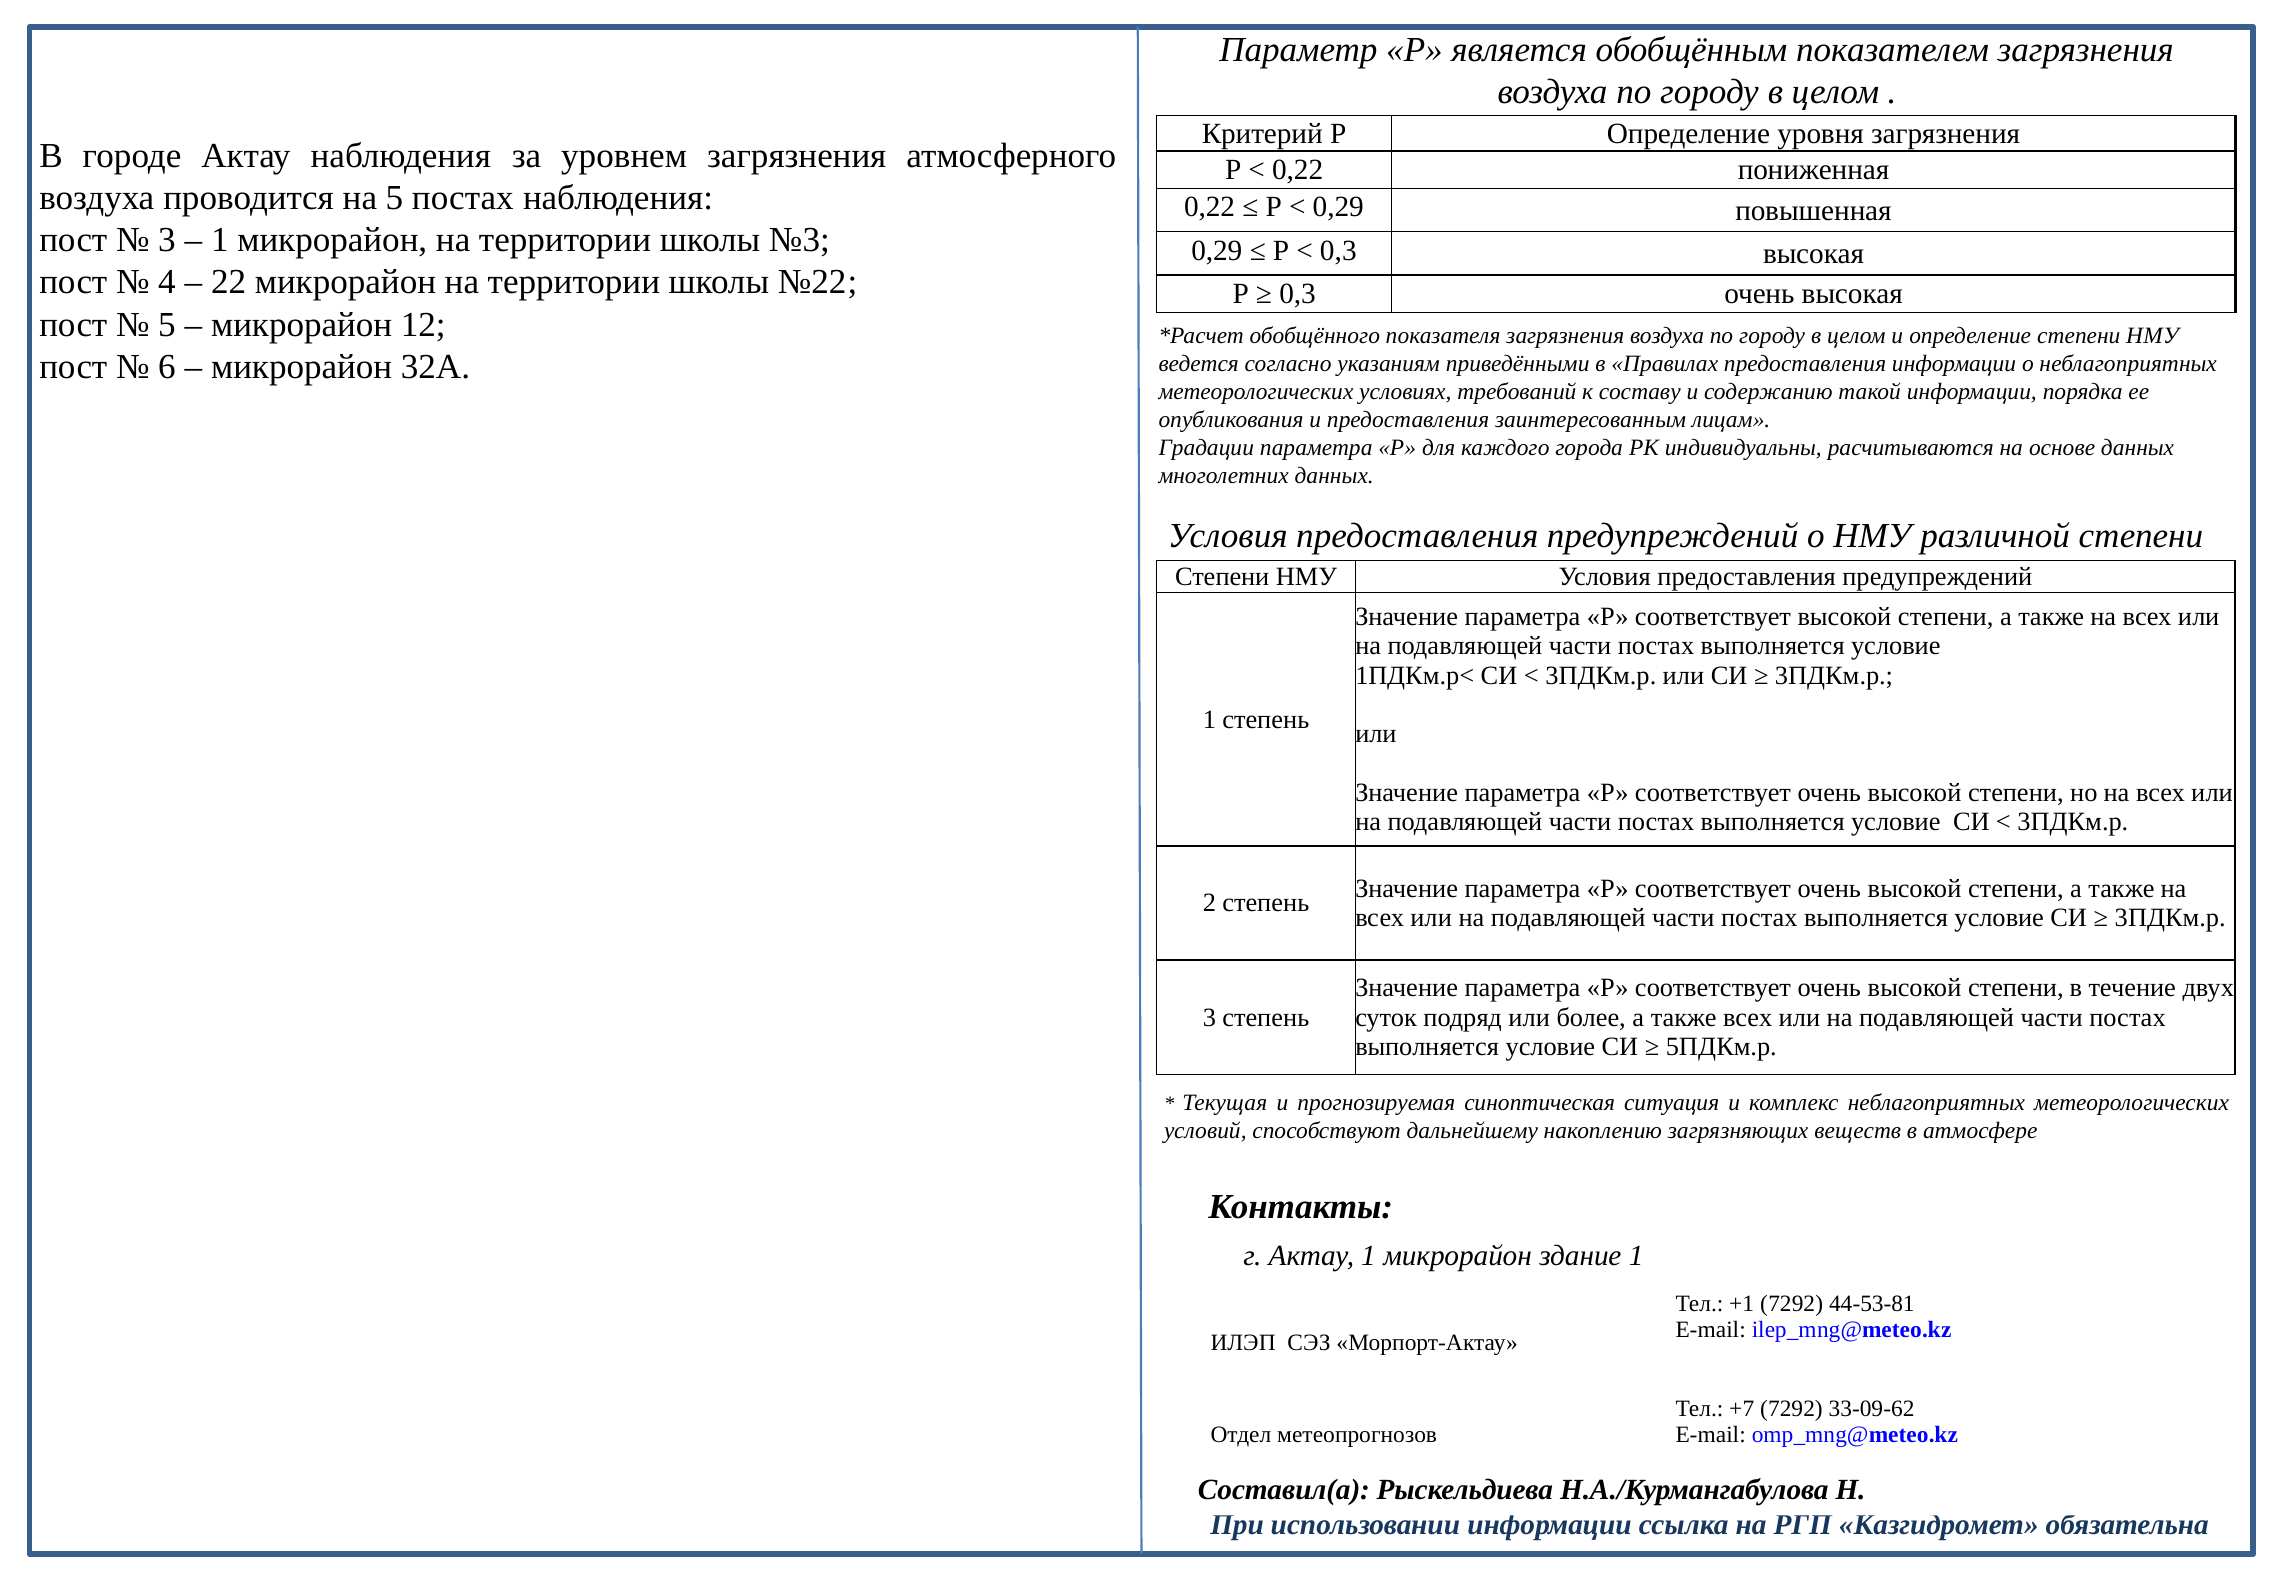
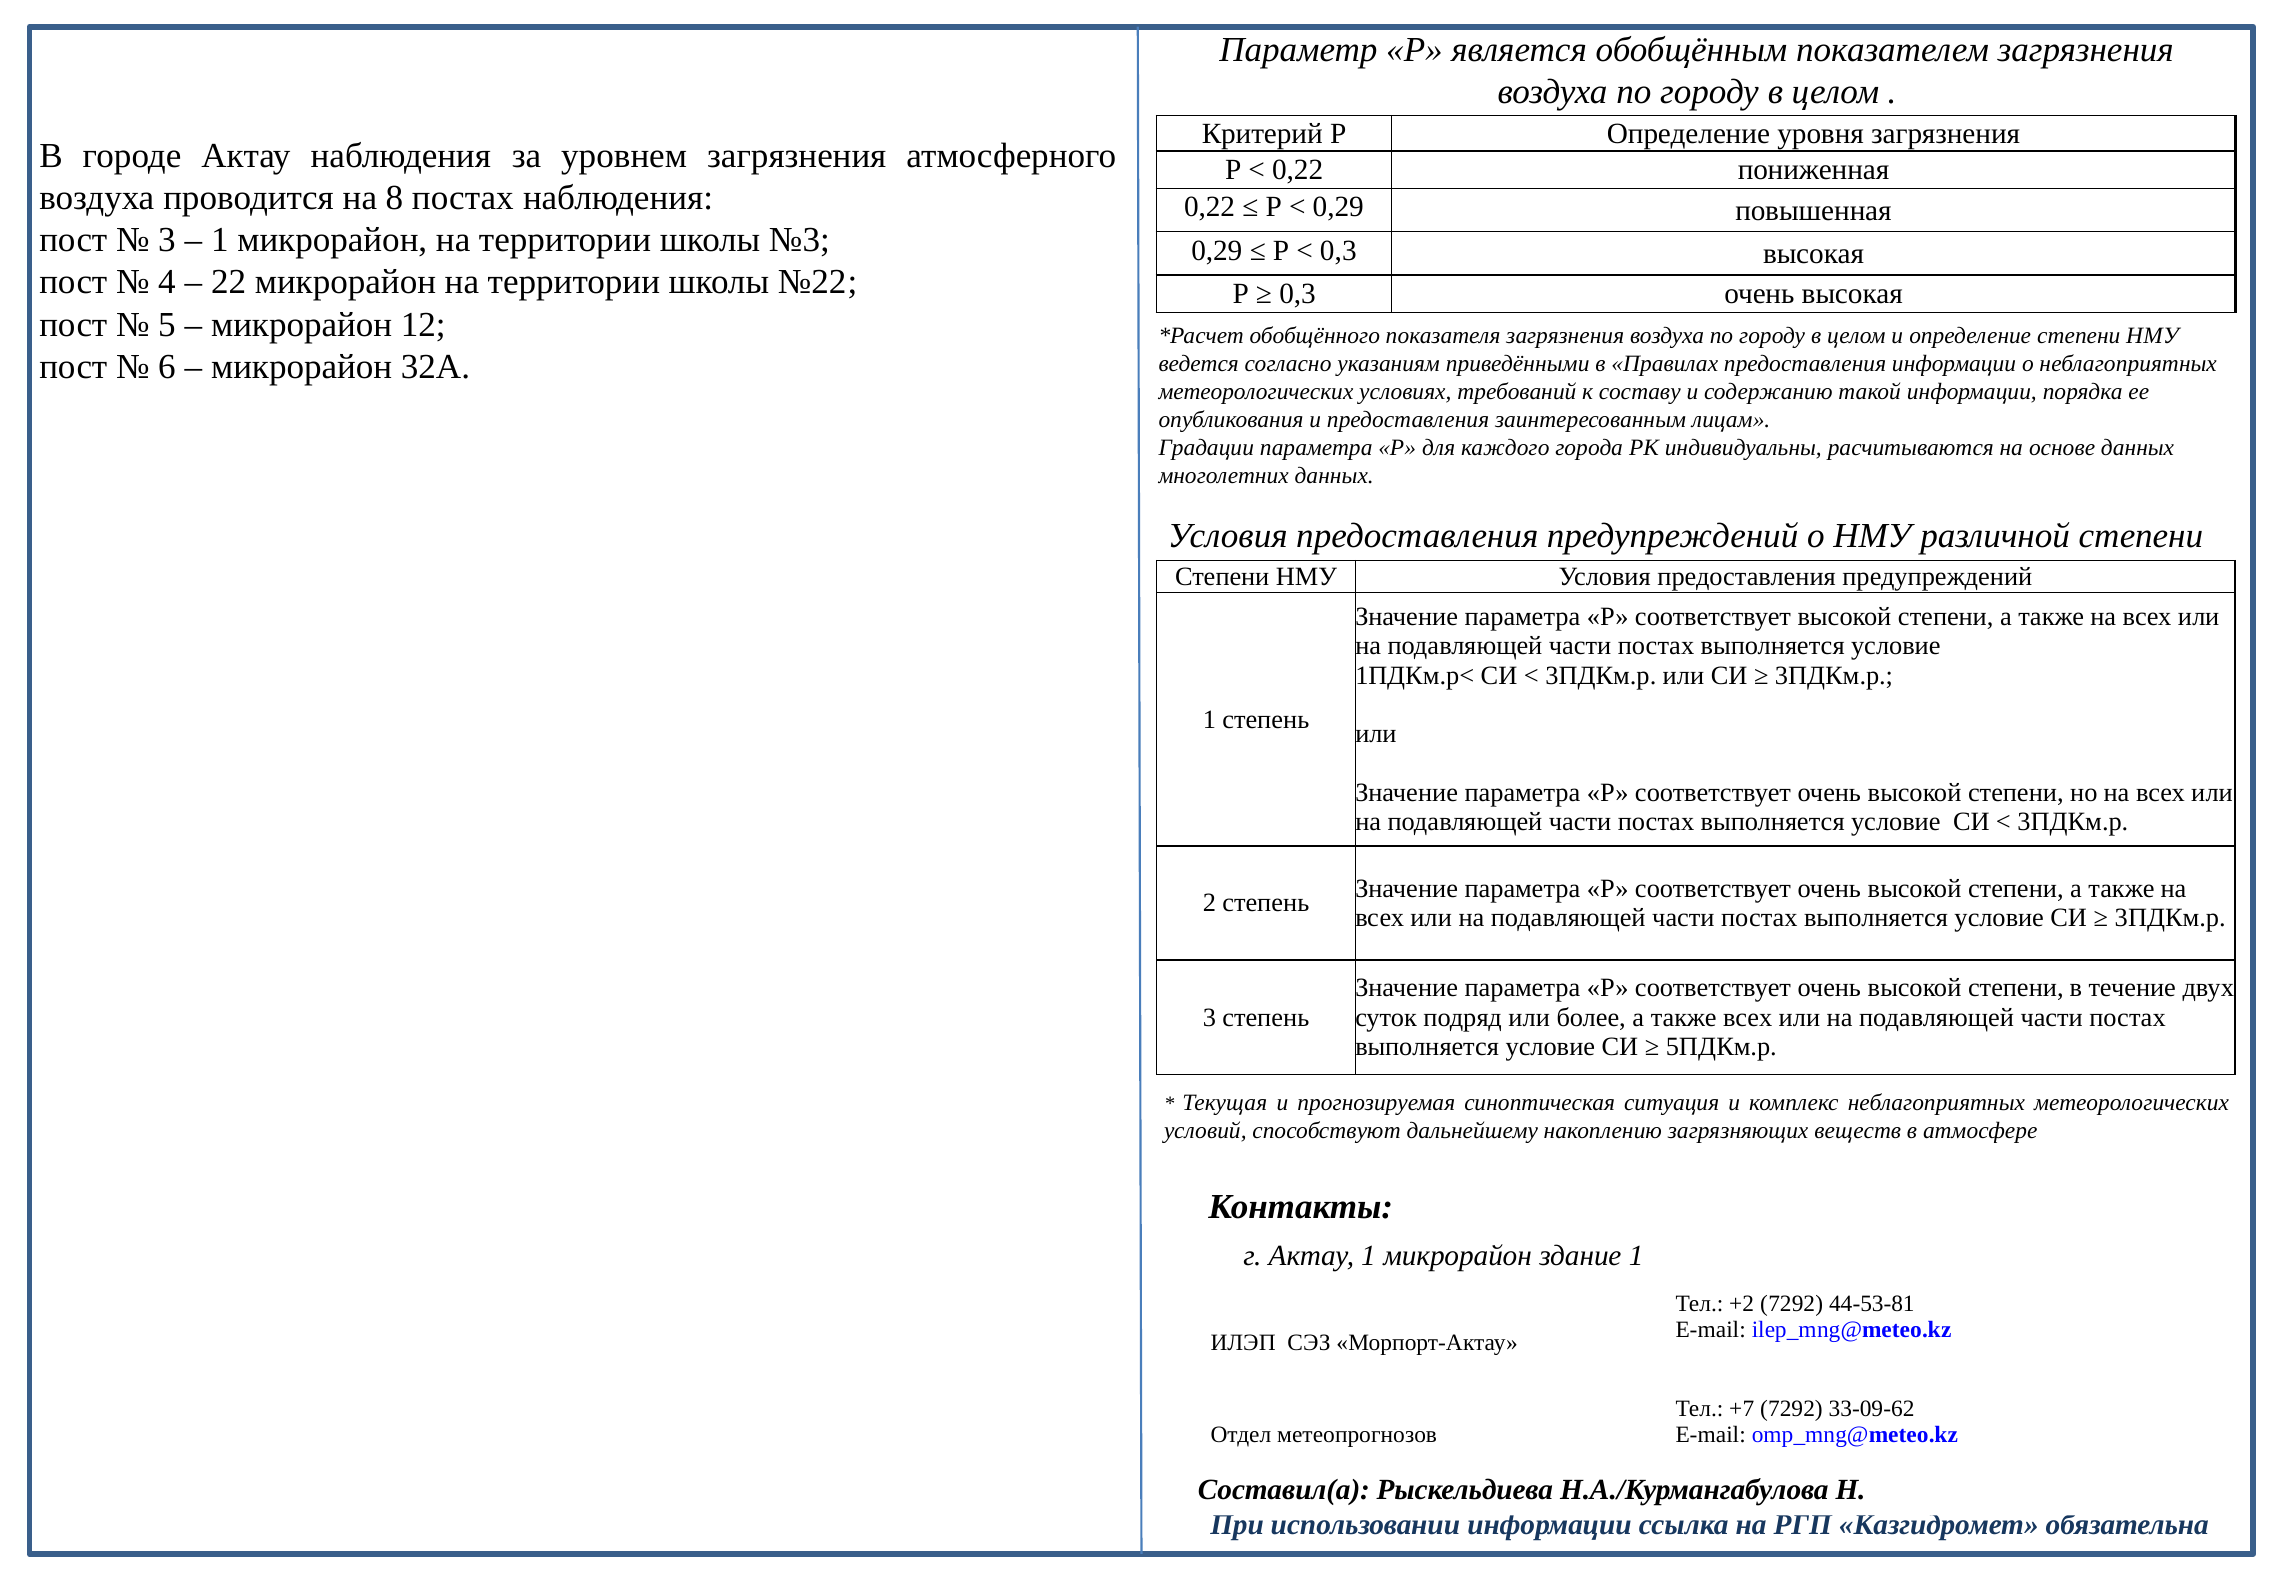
на 5: 5 -> 8 (394, 198)
+1: +1 -> +2 (1742, 1303)
